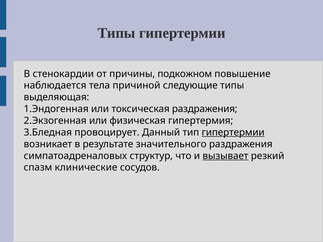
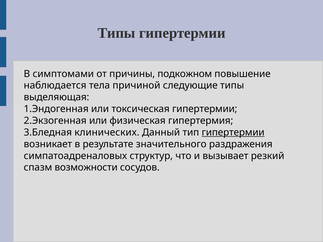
стенокардии: стенокардии -> симптомами (63, 74)
токсическая раздражения: раздражения -> гипертермии (205, 109)
провоцирует: провоцирует -> клинических (107, 132)
вызывает underline: present -> none (225, 156)
клинические: клинические -> возможности (86, 168)
